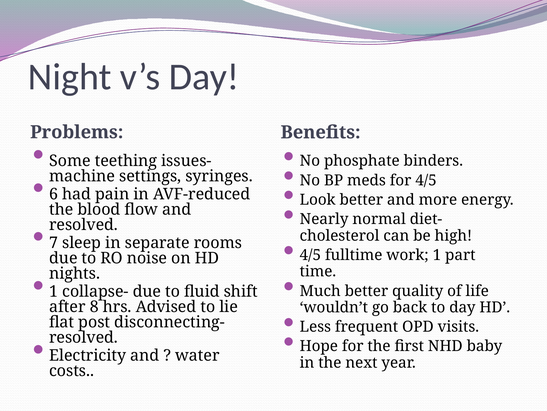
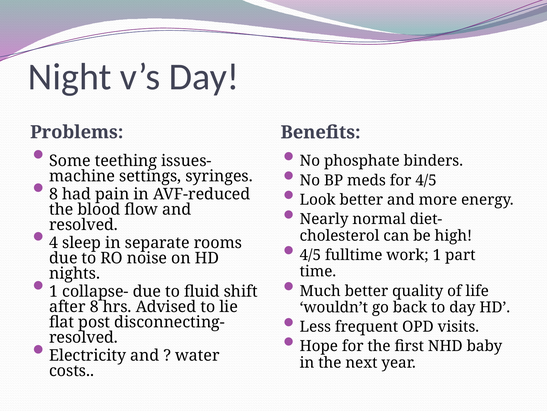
6: 6 -> 8 (54, 194)
7: 7 -> 4 (54, 242)
